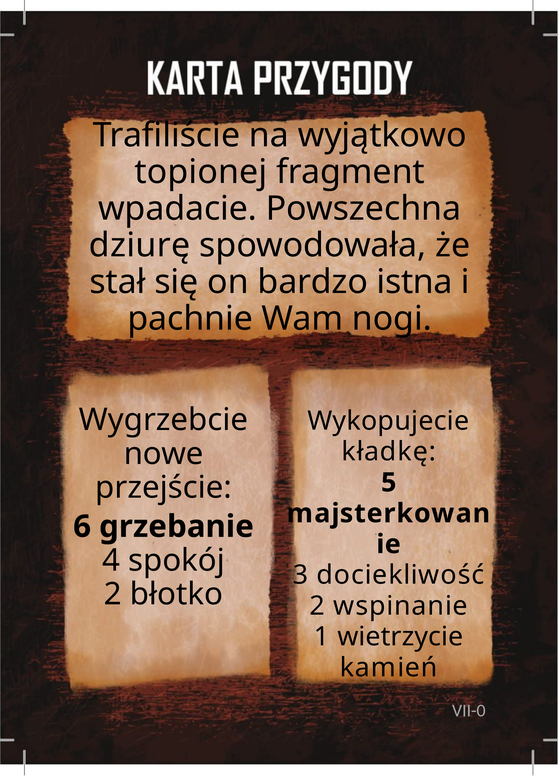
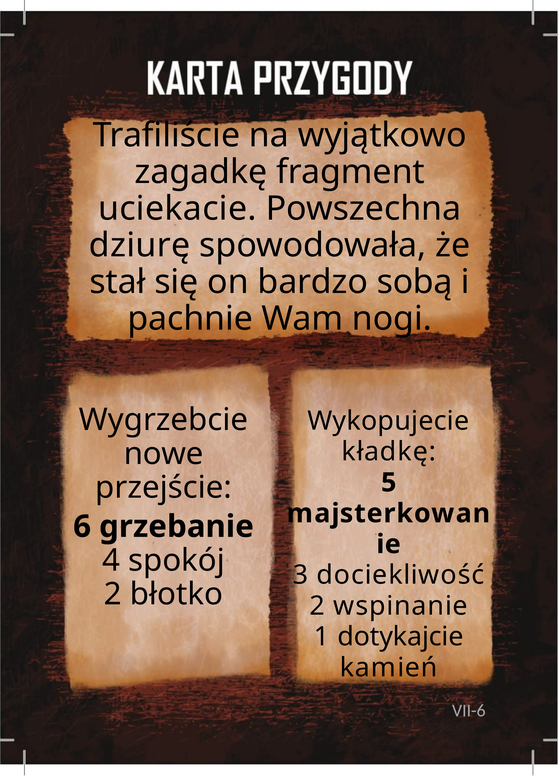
topionej: topionej -> zagadkę (201, 172)
wpadacie: wpadacie -> uciekacie (177, 209)
istna: istna -> sobą (415, 282)
wietrzycie: wietrzycie -> dotykajcie (400, 637)
VII-0: VII-0 -> VII-6 (469, 711)
